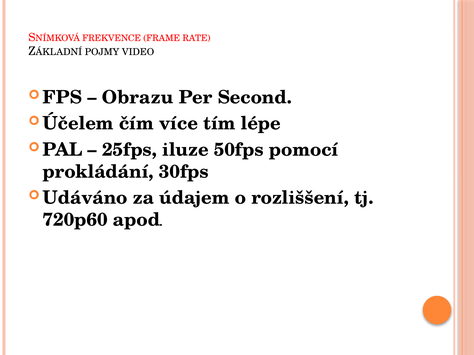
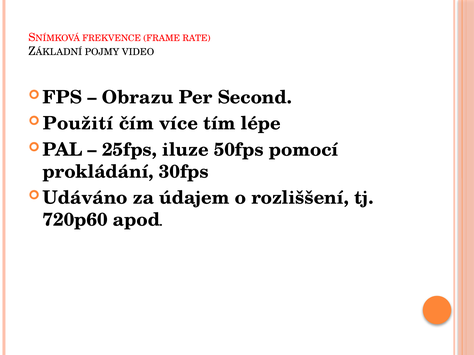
Účelem: Účelem -> Použití (78, 124)
